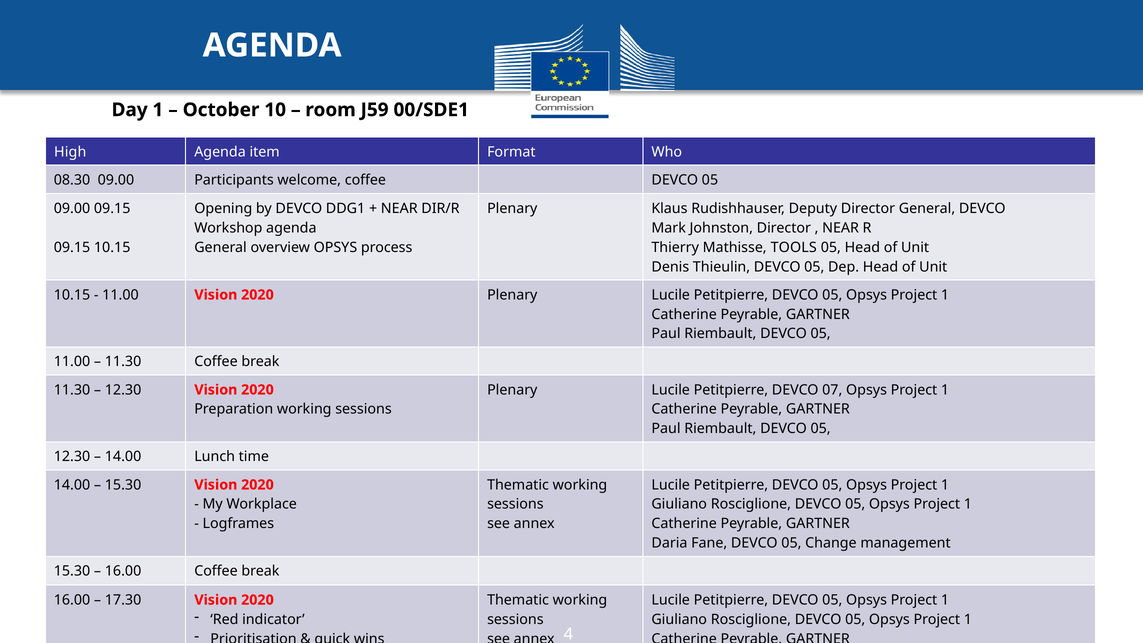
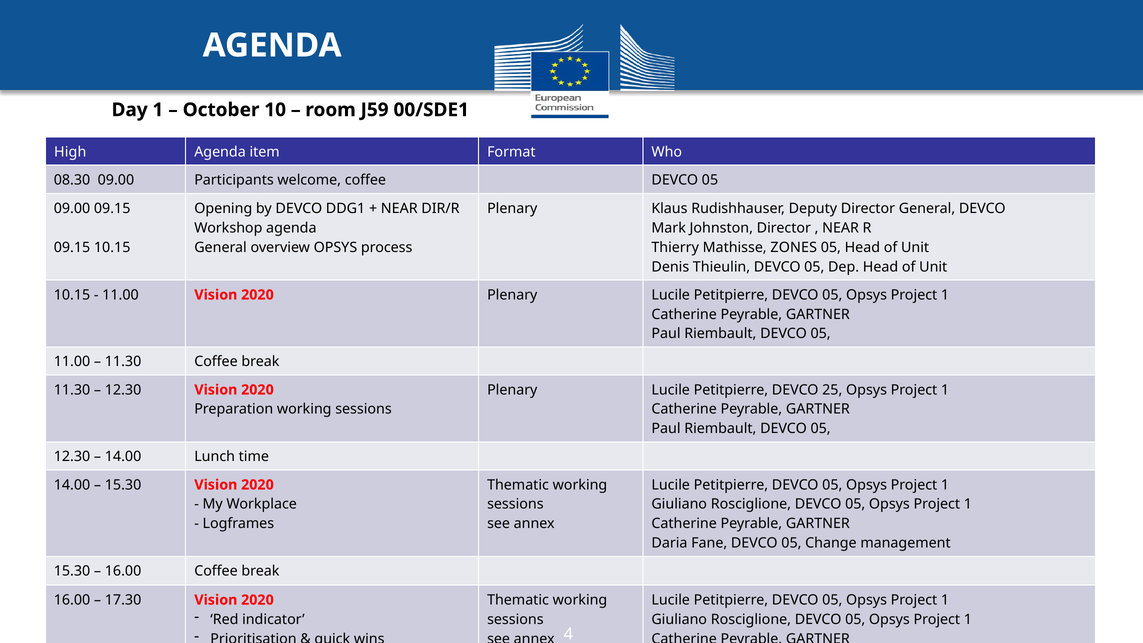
TOOLS: TOOLS -> ZONES (794, 247)
07: 07 -> 25 (832, 390)
